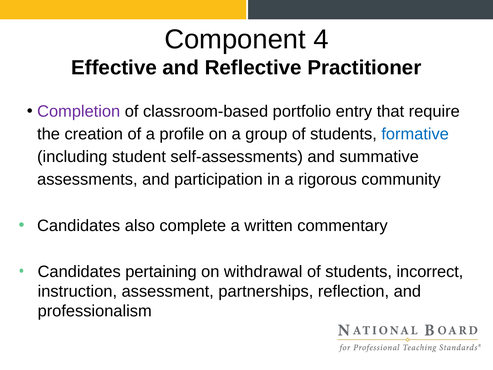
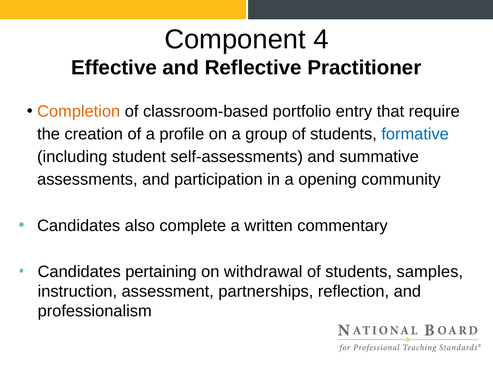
Completion colour: purple -> orange (79, 111)
rigorous: rigorous -> opening (327, 179)
incorrect: incorrect -> samples (430, 271)
